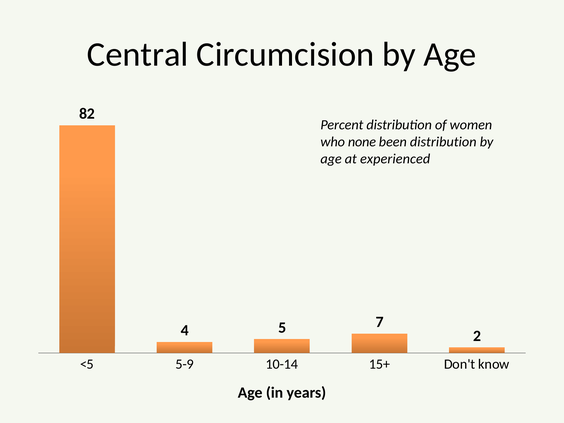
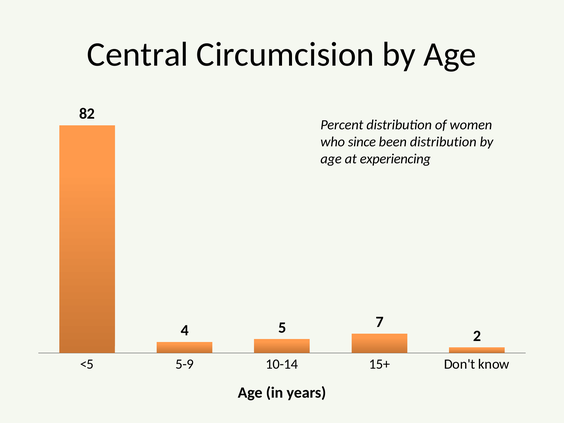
none: none -> since (362, 142)
experienced: experienced -> experiencing (395, 159)
